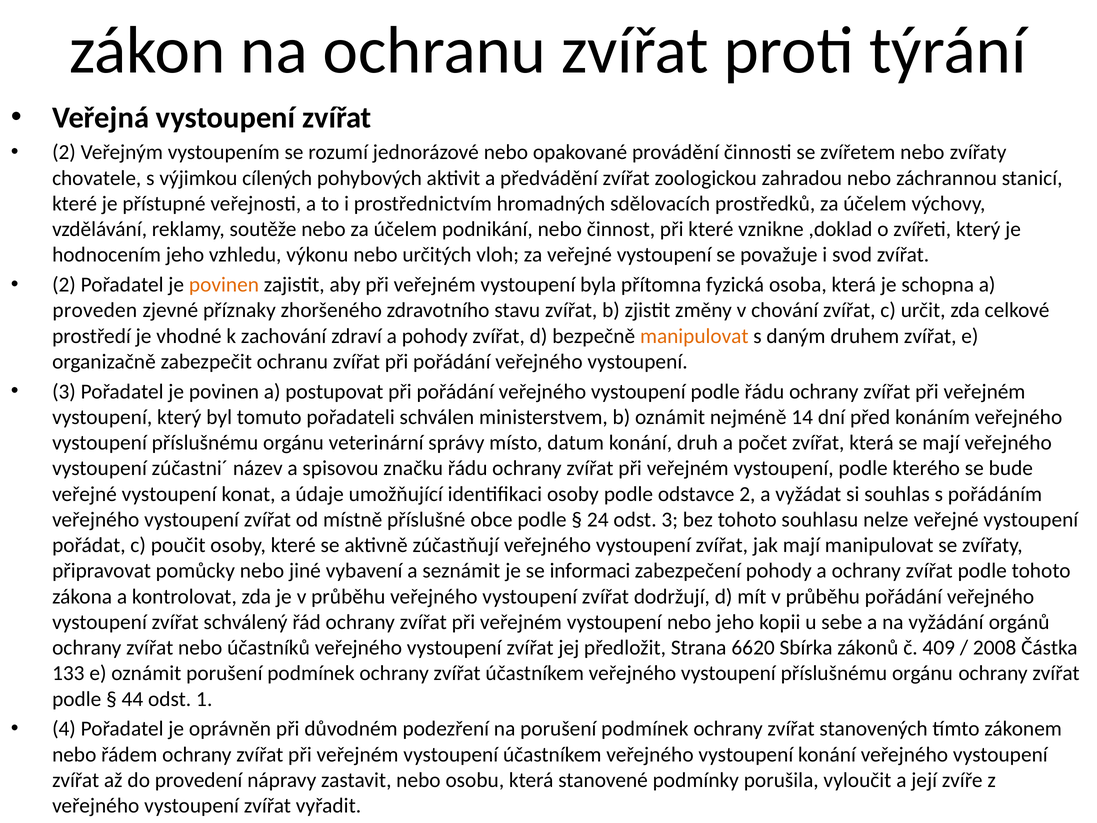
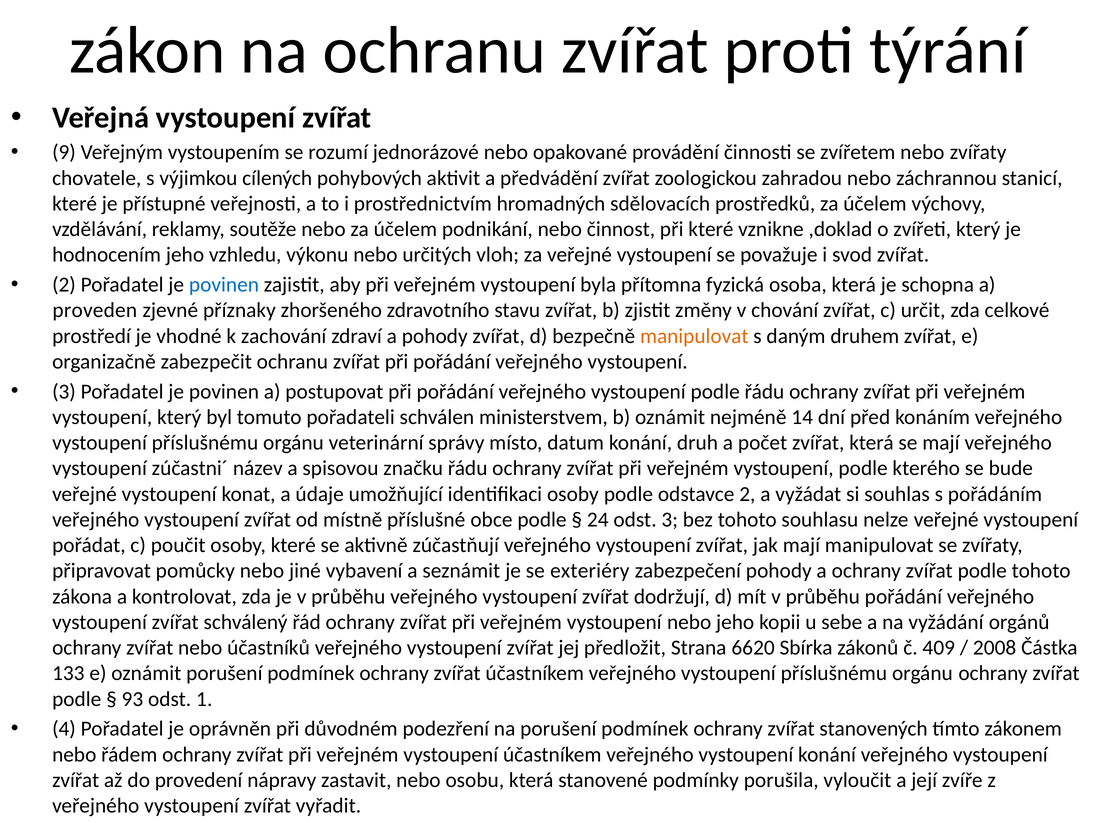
2: 2 -> 9 (64, 152)
povinen colour: orange -> blue (224, 285)
informaci: informaci -> exteriéry (590, 571)
44: 44 -> 93 (132, 699)
